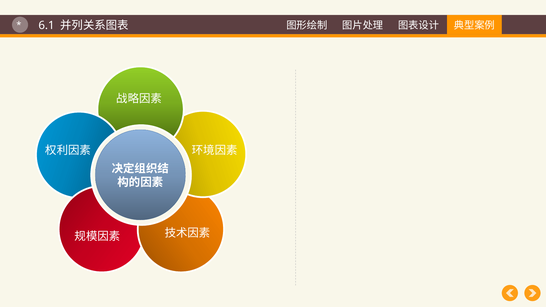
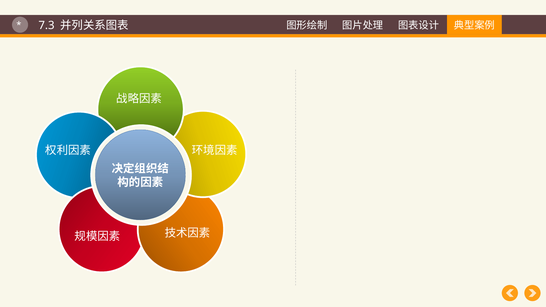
6.1: 6.1 -> 7.3 (47, 25)
